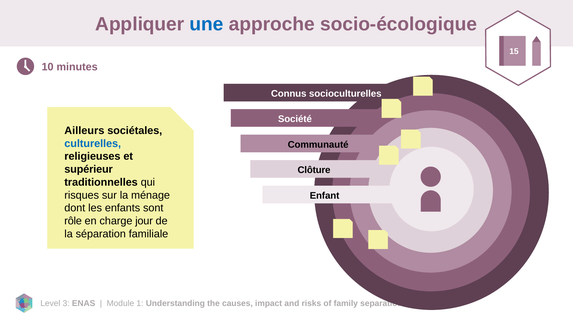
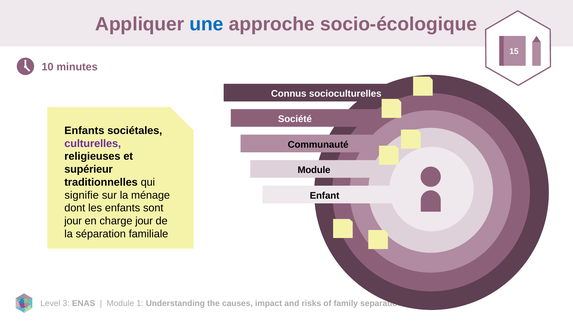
Ailleurs: Ailleurs -> Enfants (84, 130)
culturelles colour: blue -> purple (93, 143)
Clôture: Clôture -> Module (314, 170)
risques: risques -> signifie (82, 195)
rôle: rôle -> jour (73, 220)
